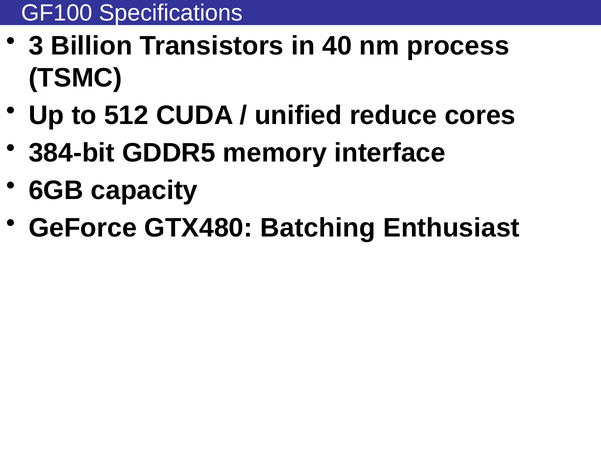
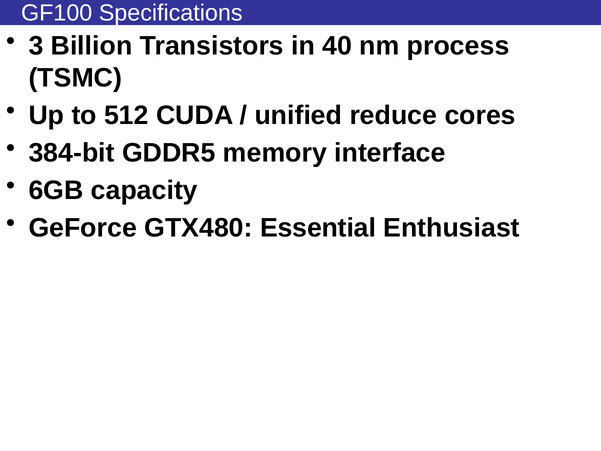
Batching: Batching -> Essential (318, 228)
